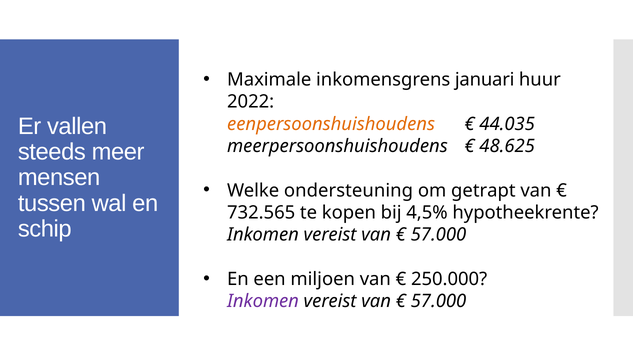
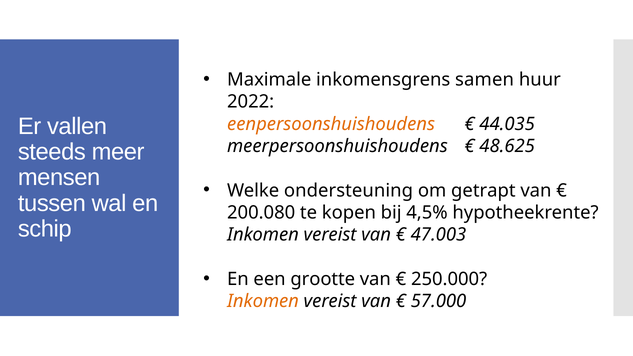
januari: januari -> samen (485, 80)
732.565: 732.565 -> 200.080 (261, 213)
57.000: 57.000 -> 47.003 (438, 235)
miljoen: miljoen -> grootte (323, 279)
Inkomen colour: purple -> orange (263, 301)
